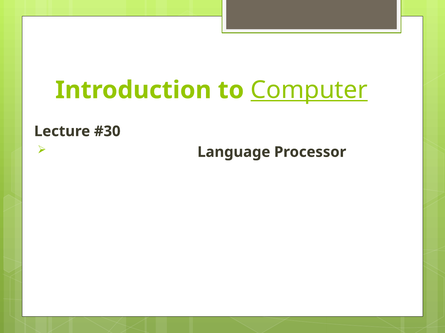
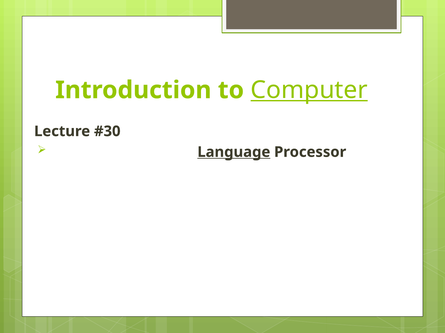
Language underline: none -> present (234, 152)
